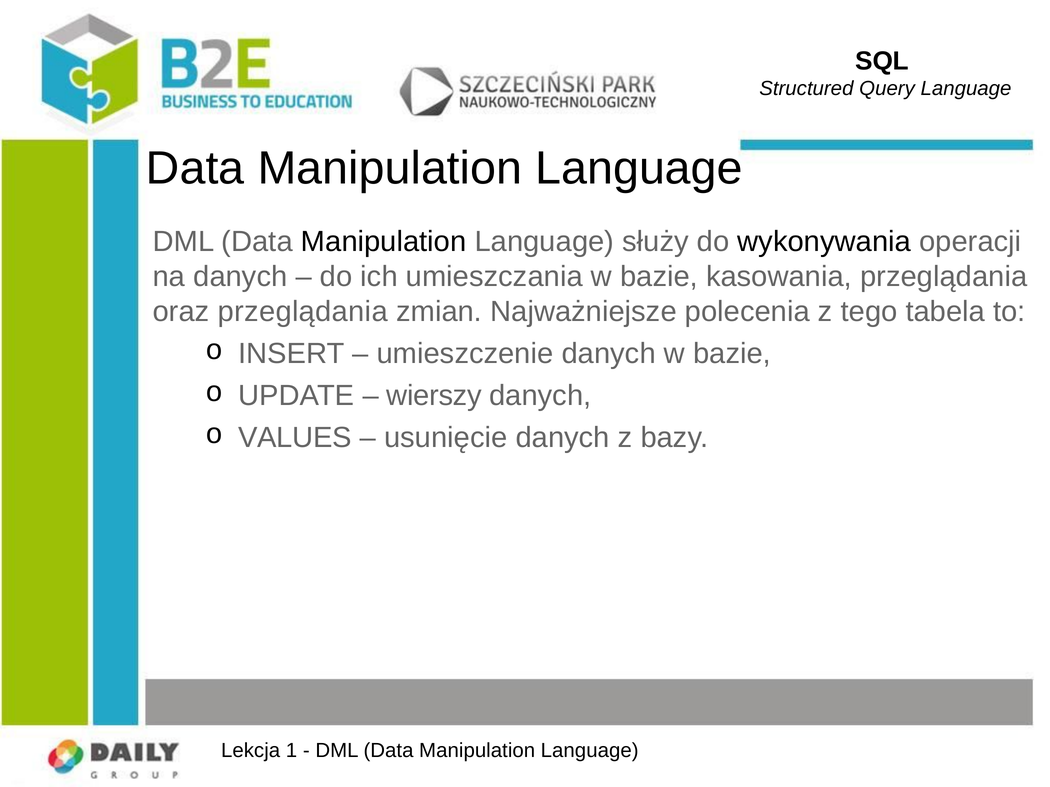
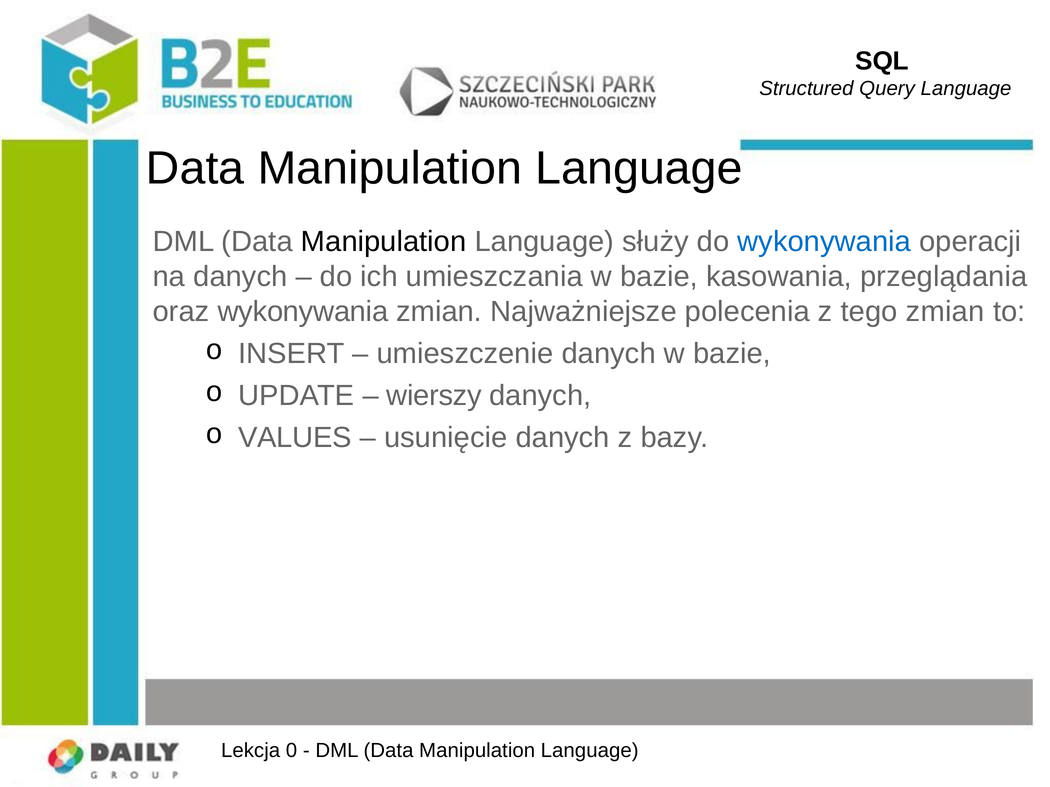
wykonywania colour: black -> blue (824, 242)
oraz przeglądania: przeglądania -> wykonywania (303, 312)
tego tabela: tabela -> zmian (945, 312)
1: 1 -> 0 (291, 751)
